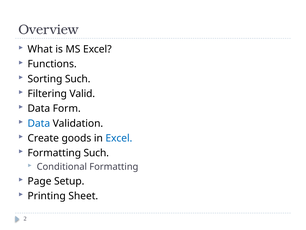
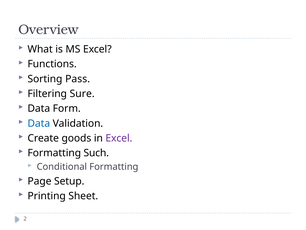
Sorting Such: Such -> Pass (78, 79)
Valid: Valid -> Sure (82, 94)
Excel colour: blue -> purple (119, 138)
